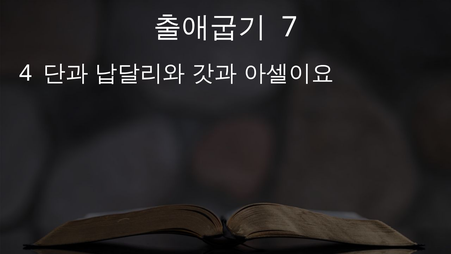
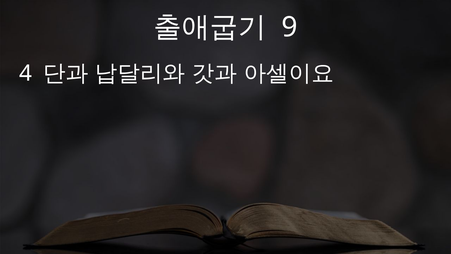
7: 7 -> 9 (289, 27)
